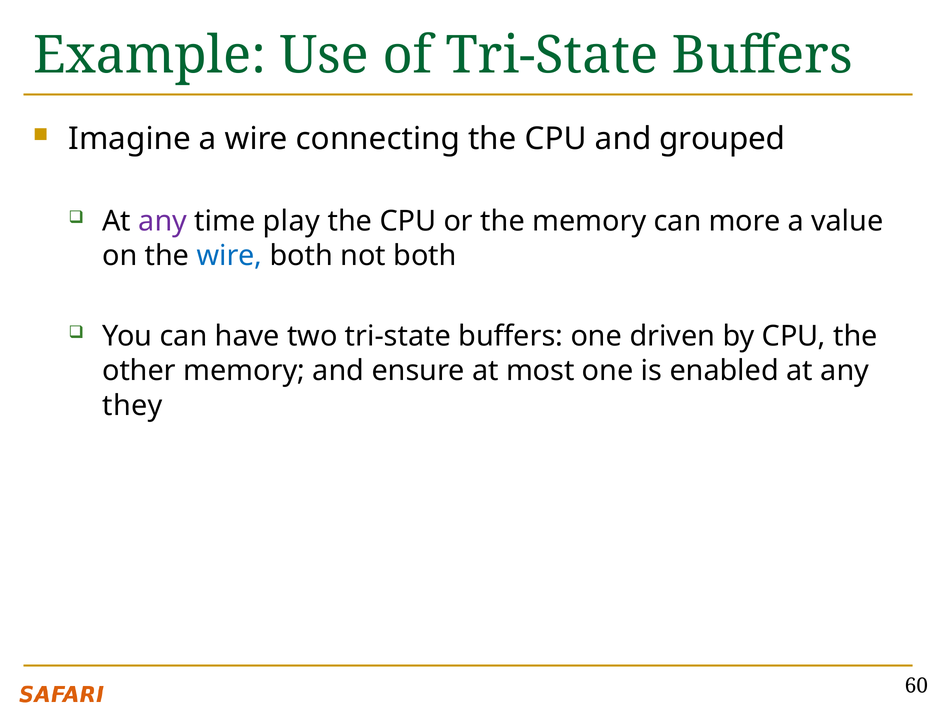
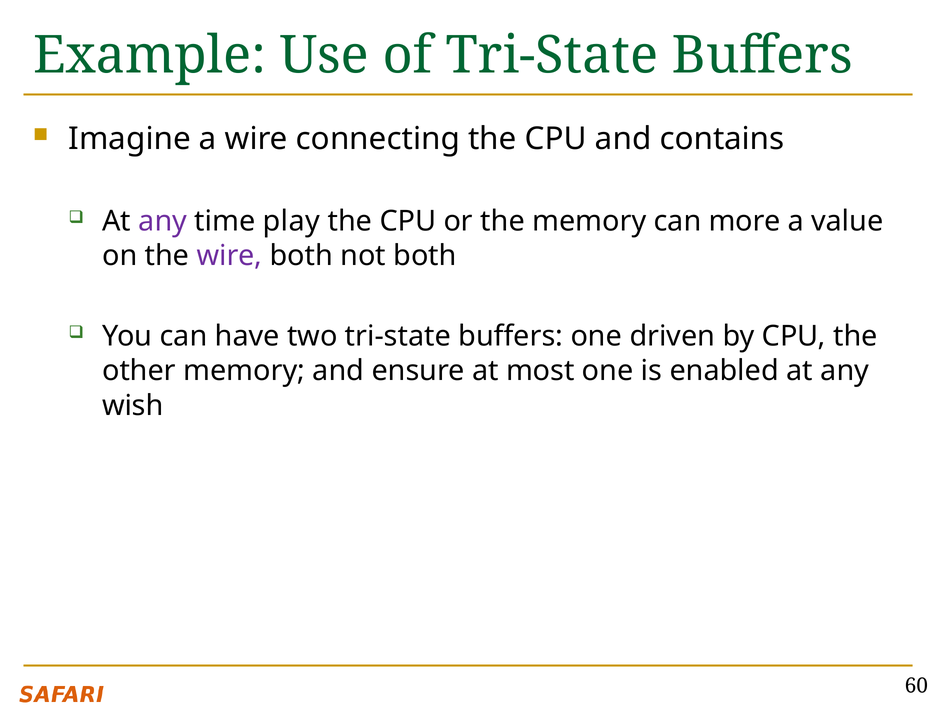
grouped: grouped -> contains (722, 139)
wire colour: blue -> purple (229, 256)
they: they -> wish (133, 406)
